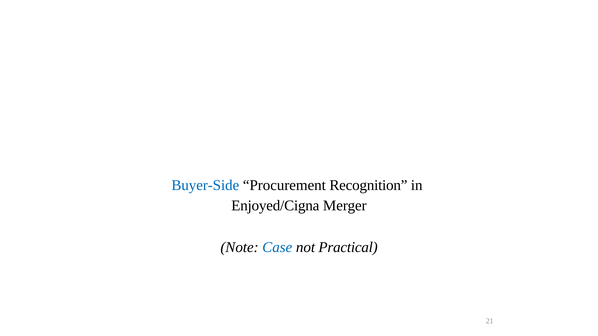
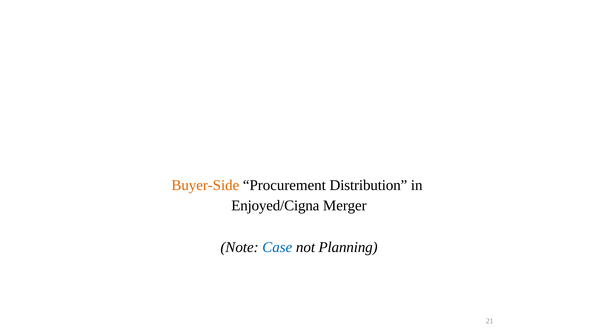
Buyer-Side colour: blue -> orange (205, 186)
Recognition: Recognition -> Distribution (368, 186)
Practical: Practical -> Planning (348, 248)
